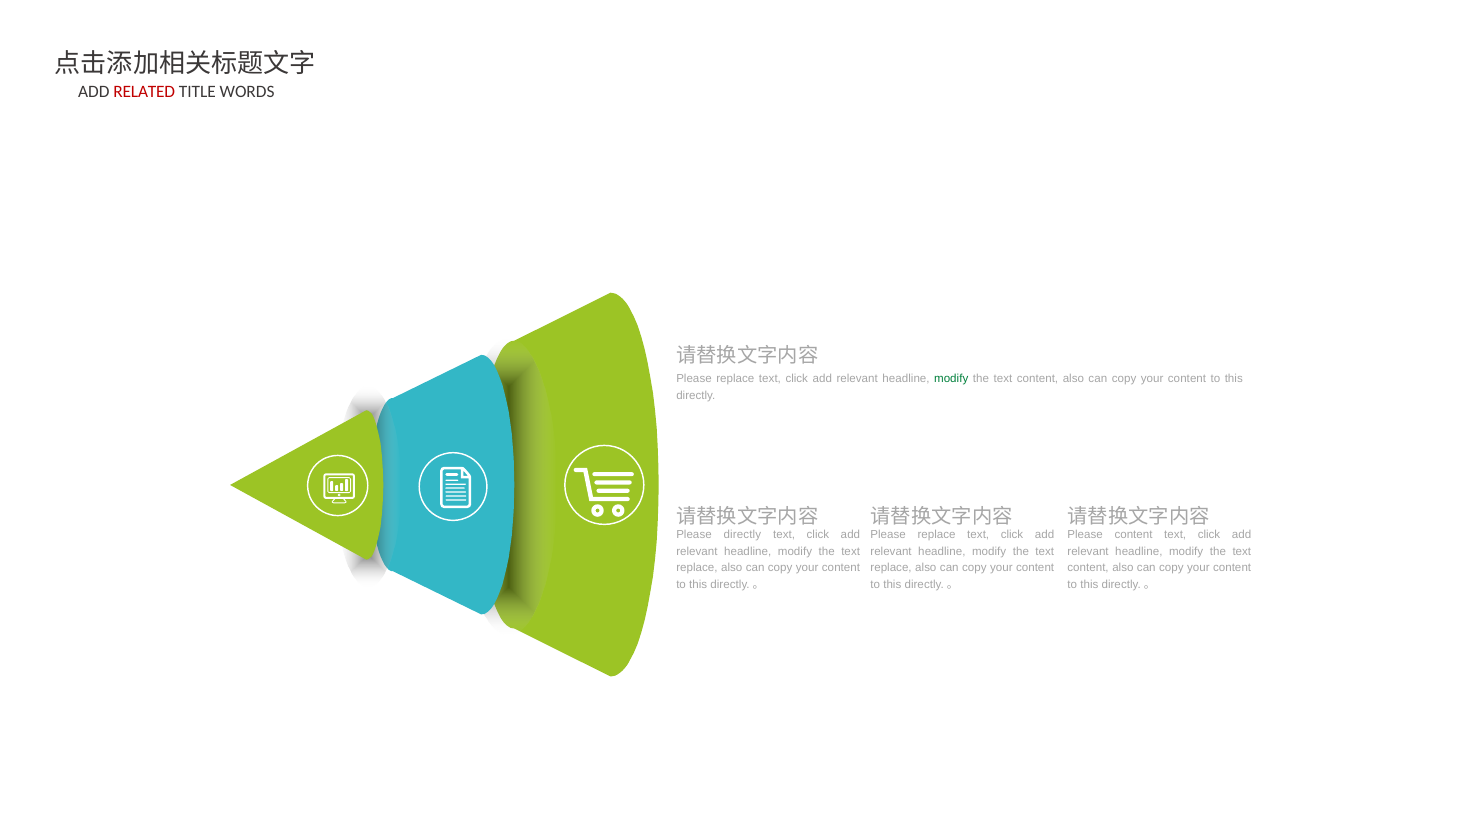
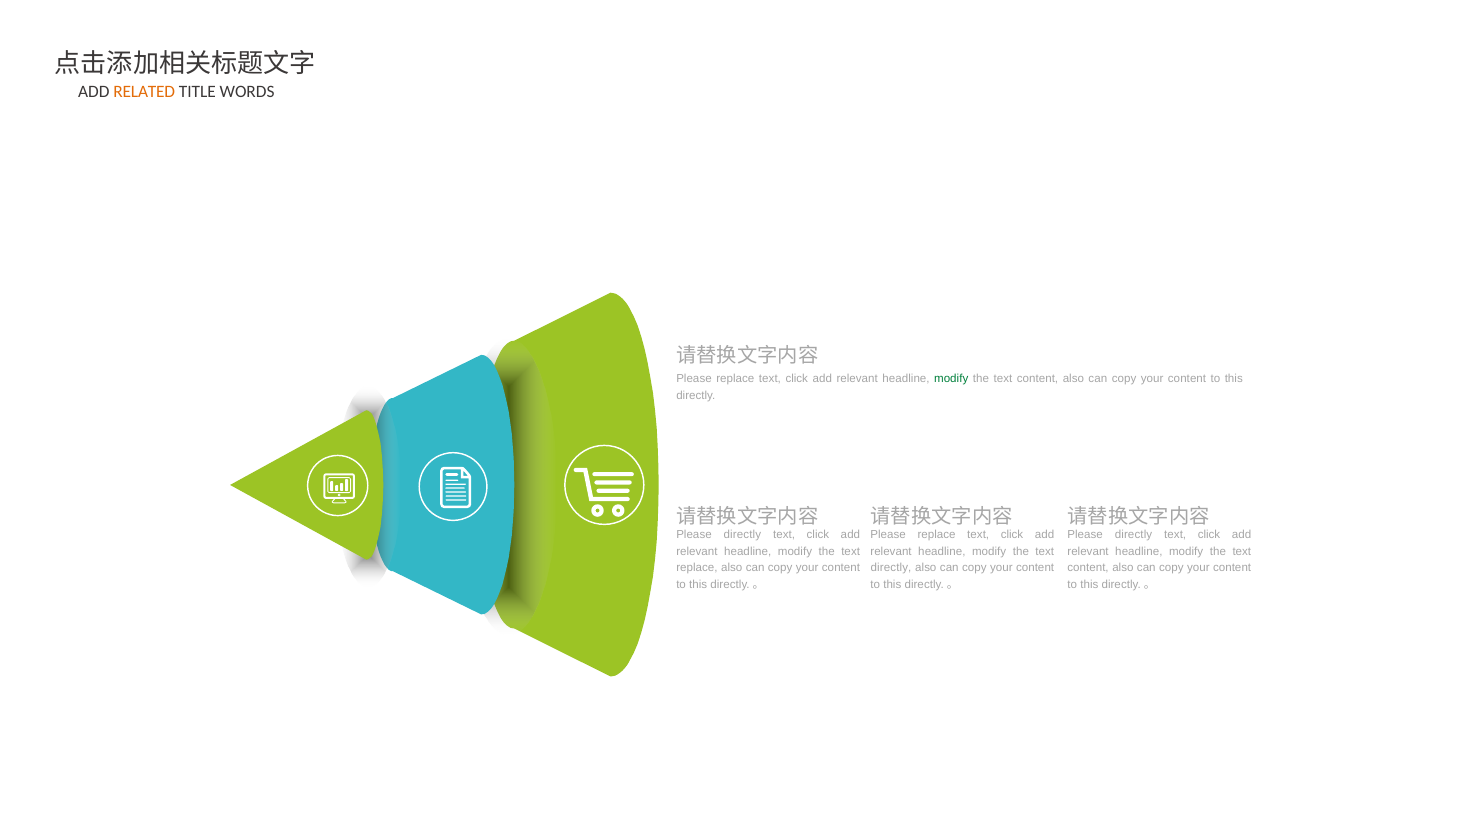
RELATED colour: red -> orange (144, 92)
content: content -> directly (1134, 535)
replace: replace -> directly (891, 568)
